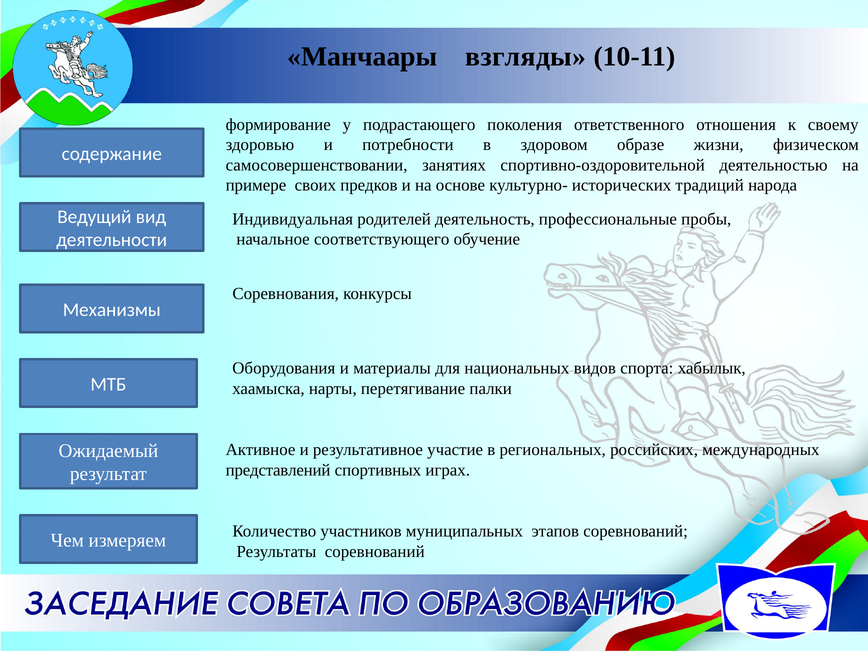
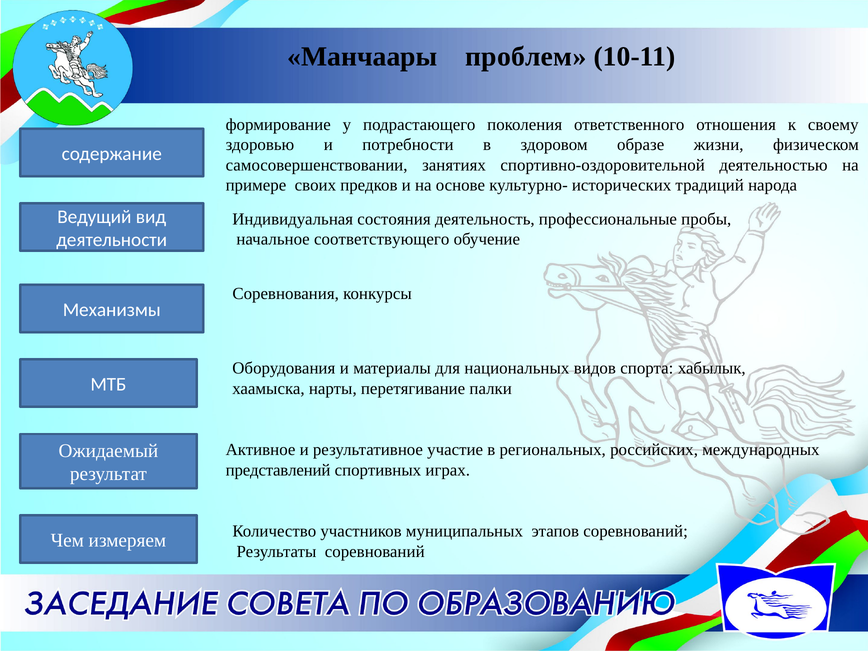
взгляды: взгляды -> проблем (526, 57)
родителей: родителей -> состояния (394, 219)
